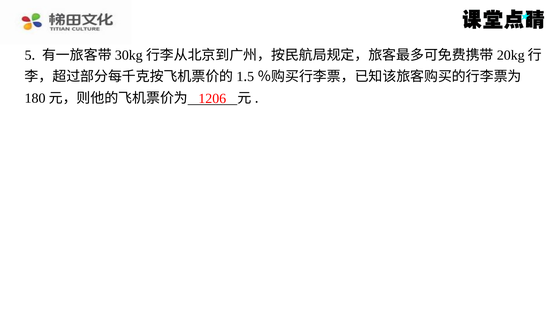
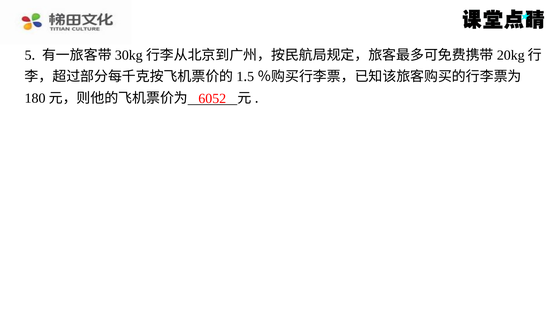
1206: 1206 -> 6052 (212, 98)
